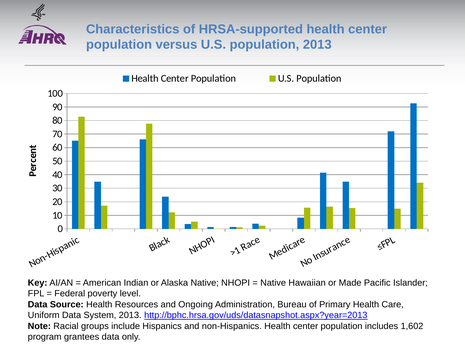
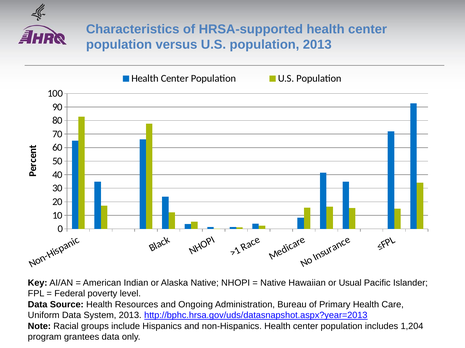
Made: Made -> Usual (350, 283)
1,602: 1,602 -> 1,204 (412, 327)
